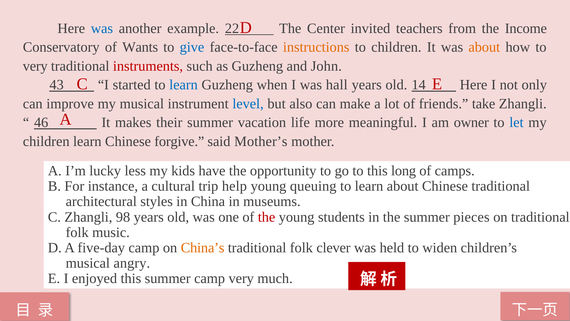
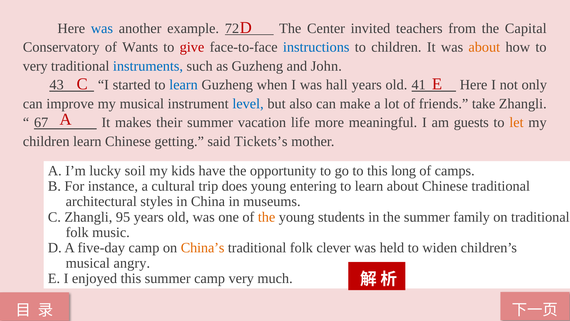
22: 22 -> 72 (232, 28)
Income: Income -> Capital (526, 28)
give colour: blue -> red (192, 47)
instructions colour: orange -> blue (316, 47)
instruments colour: red -> blue (148, 66)
14: 14 -> 41 (419, 85)
46: 46 -> 67 (41, 122)
owner: owner -> guests (471, 122)
let colour: blue -> orange (516, 122)
forgive: forgive -> getting (179, 141)
Mother’s: Mother’s -> Tickets’s (261, 141)
less: less -> soil (135, 171)
help: help -> does (235, 186)
queuing: queuing -> entering (313, 186)
98: 98 -> 95 (123, 217)
the colour: red -> orange (267, 217)
pieces: pieces -> family (472, 217)
